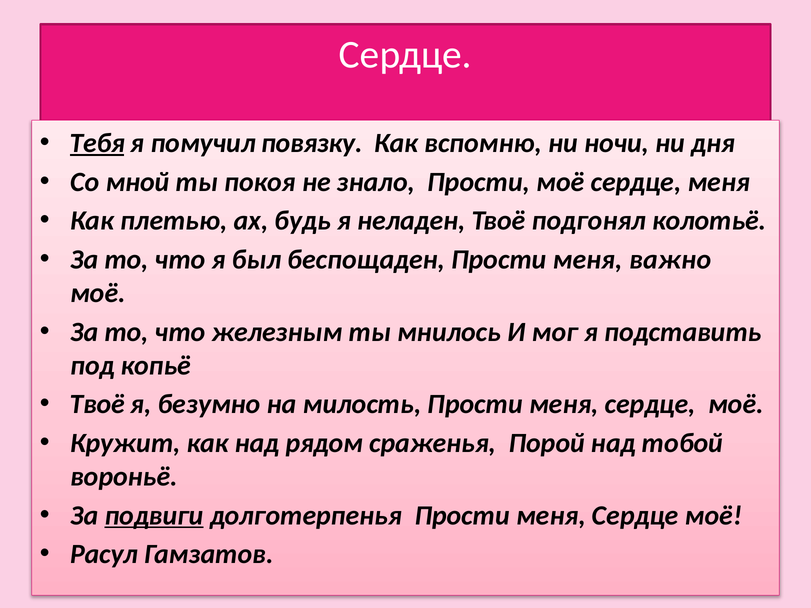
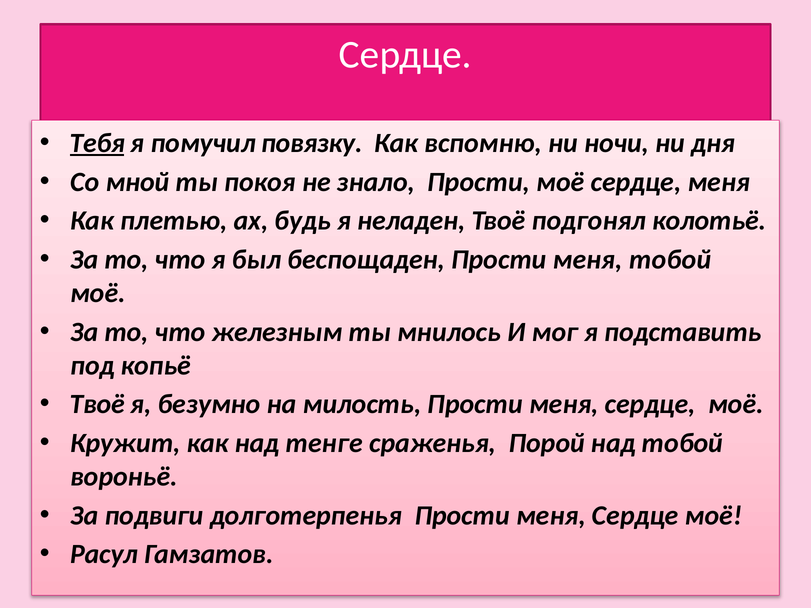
меня важно: важно -> тобой (670, 260)
рядом: рядом -> тенге (324, 443)
подвиги underline: present -> none (154, 516)
